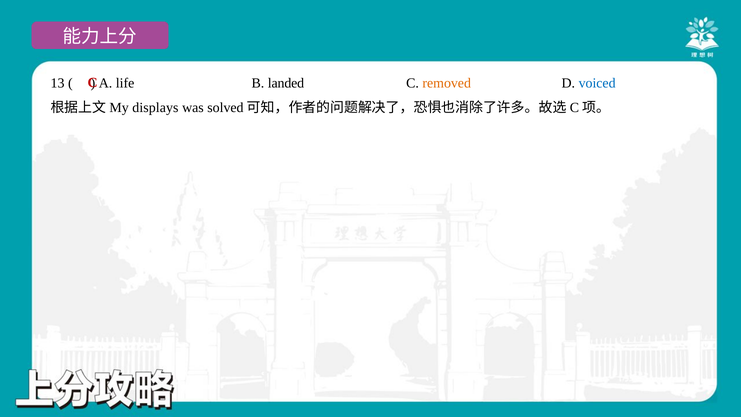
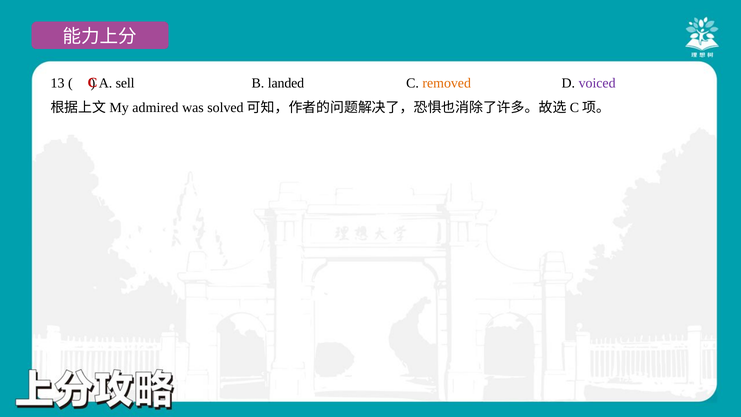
life: life -> sell (125, 83)
voiced colour: blue -> purple (597, 83)
displays: displays -> admired (155, 108)
